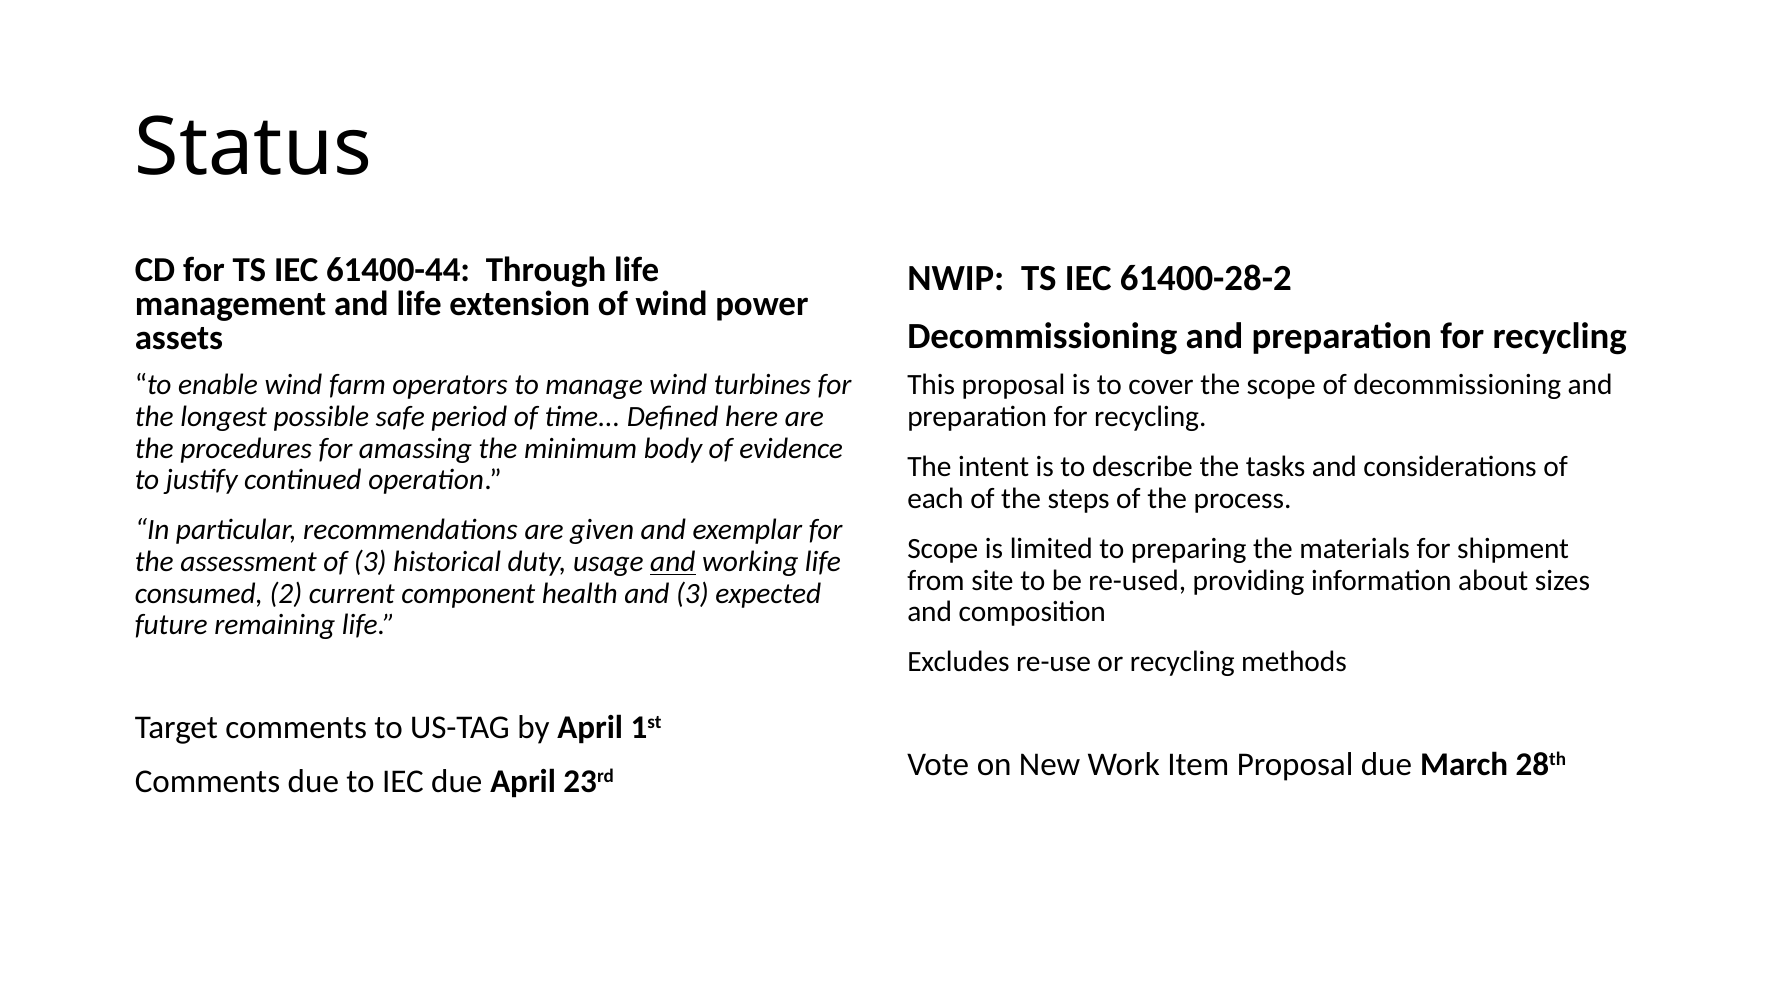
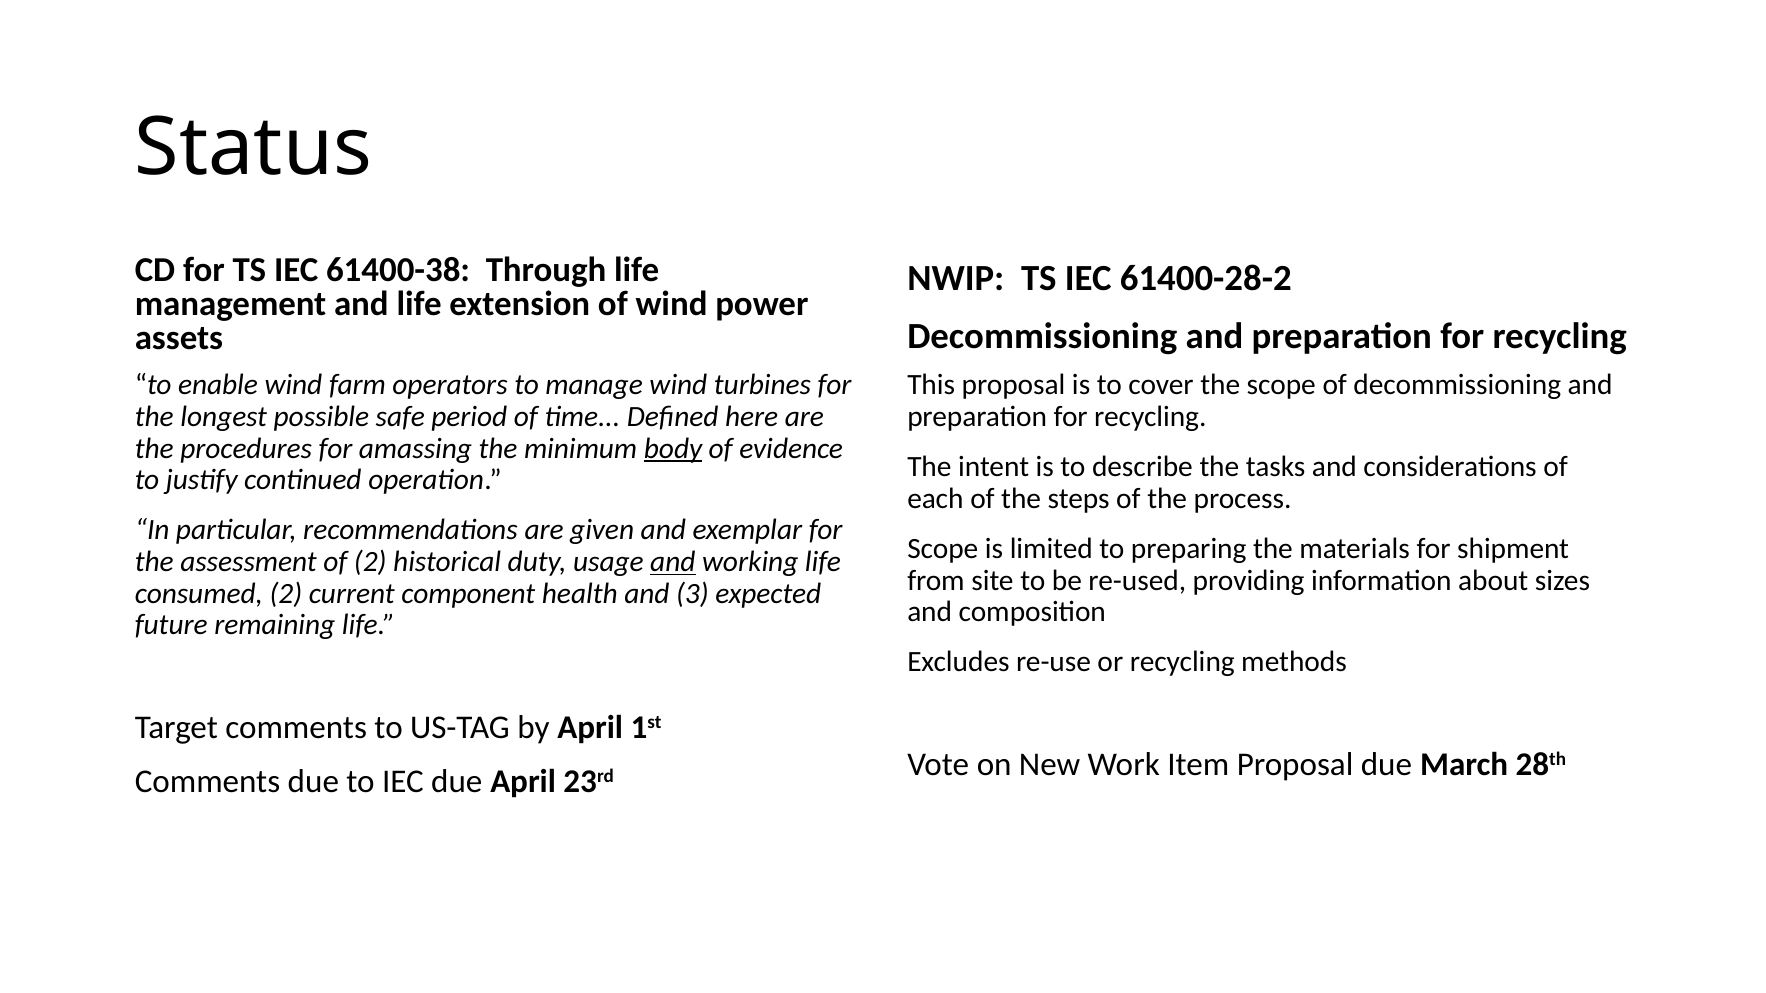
61400-44: 61400-44 -> 61400-38 (398, 270)
body underline: none -> present (673, 449)
of 3: 3 -> 2 (370, 562)
